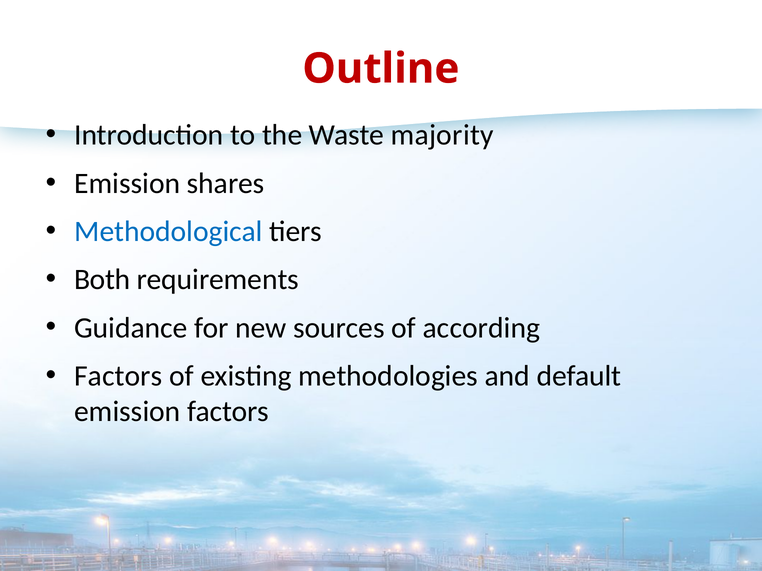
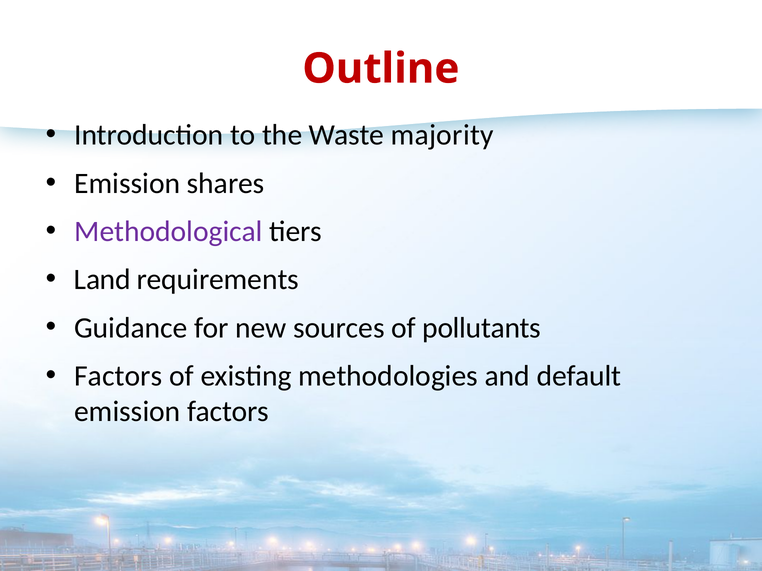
Methodological colour: blue -> purple (168, 232)
Both: Both -> Land (102, 280)
according: according -> pollutants (482, 328)
